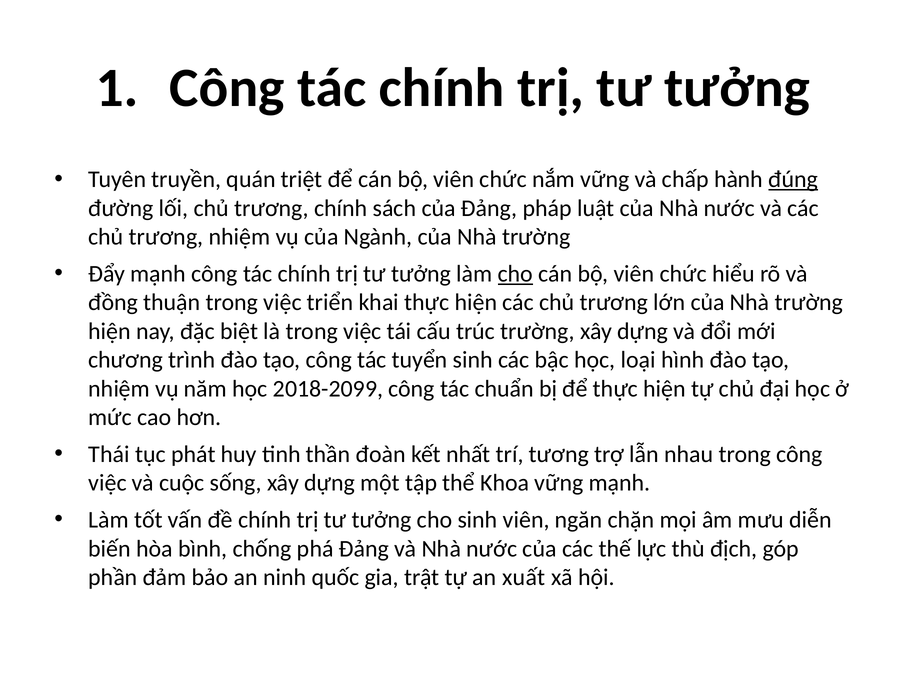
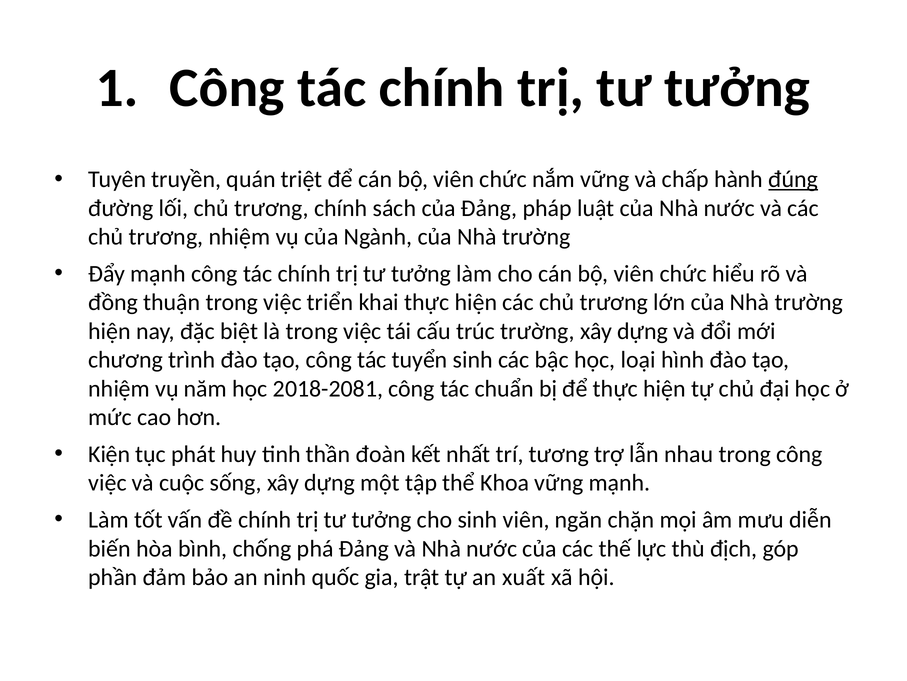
cho underline: present -> none (515, 273)
2018-2099: 2018-2099 -> 2018-2081 (328, 388)
Thái: Thái -> Kiện (109, 454)
